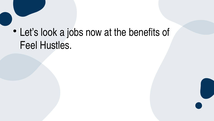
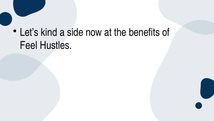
look: look -> kind (49, 32)
jobs: jobs -> side (75, 32)
